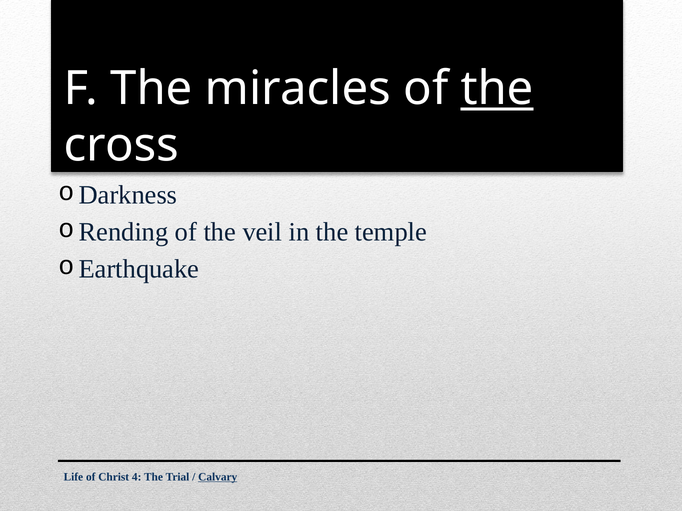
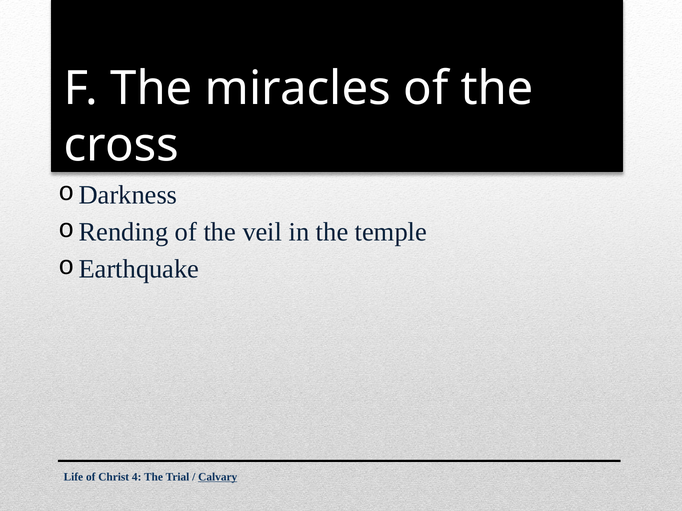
the underline: present -> none (497, 89)
